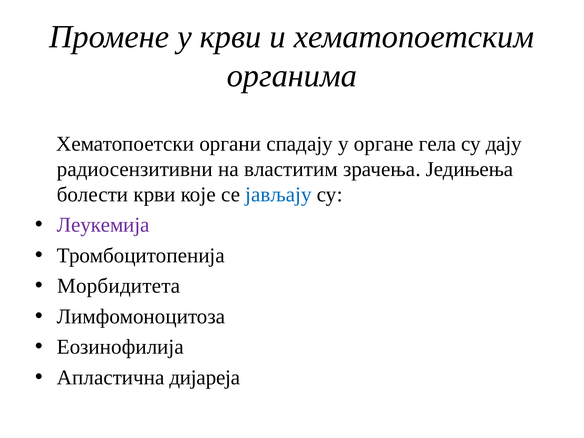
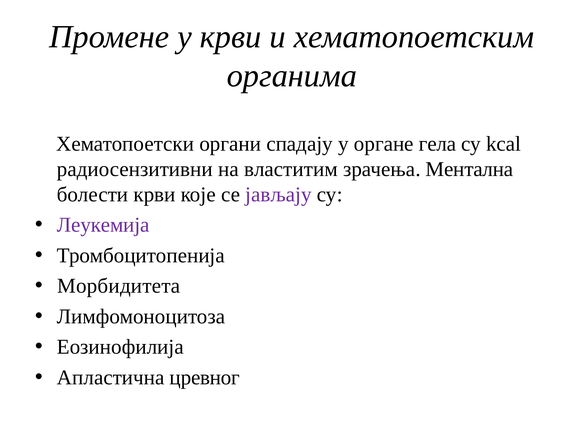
дају: дају -> kcal (504, 144)
Једињења: Једињења -> Ментална (469, 169)
јављају colour: blue -> purple (278, 194)
дијареја: дијареја -> цревног (205, 377)
